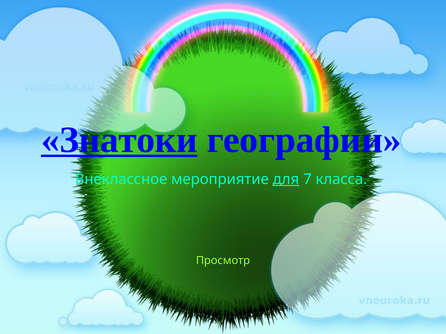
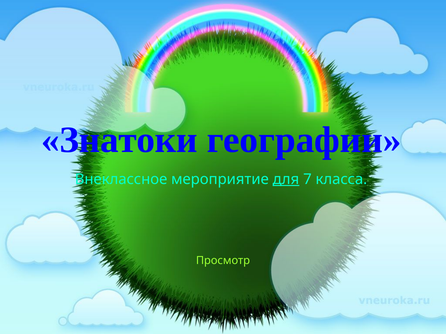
Знатоки underline: present -> none (119, 140)
